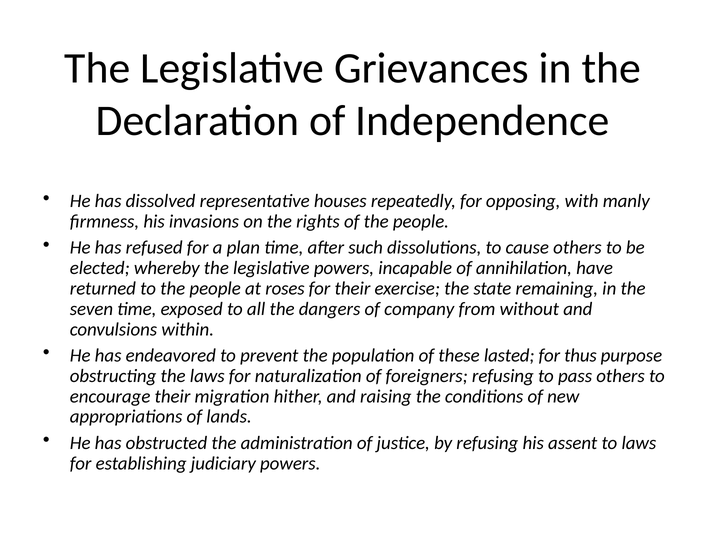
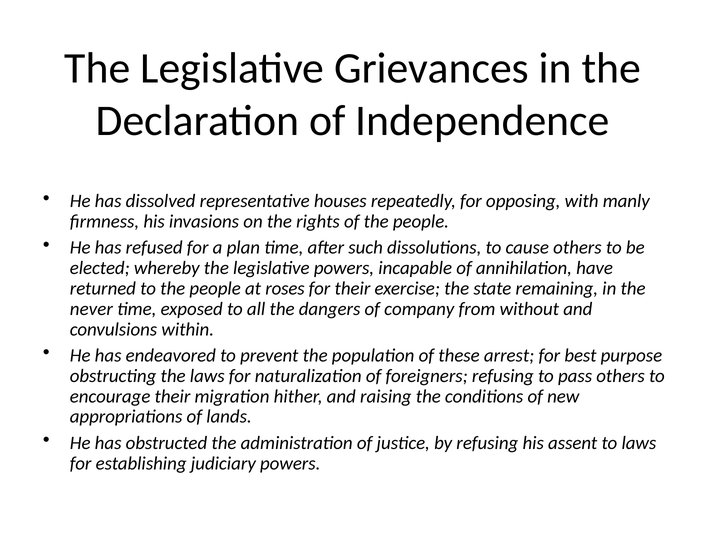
seven: seven -> never (91, 309)
lasted: lasted -> arrest (509, 356)
thus: thus -> best (580, 356)
